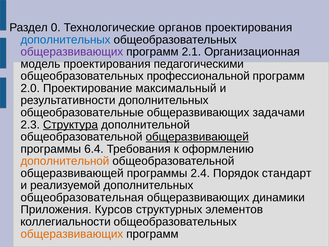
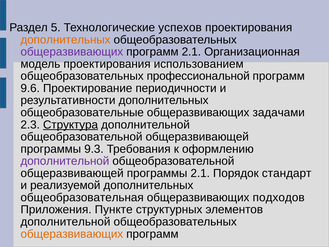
0: 0 -> 5 (56, 28)
органов: органов -> успехов (180, 28)
дополнительных colour: blue -> orange (65, 40)
педагогическими: педагогическими -> использованием (199, 64)
2.0: 2.0 -> 9.6 (30, 88)
максимальный: максимальный -> периодичности (176, 88)
общеразвивающей underline: present -> none (197, 137)
6.4: 6.4 -> 9.3 (94, 149)
дополнительной colour: orange -> purple (65, 161)
программы 2.4: 2.4 -> 2.1 (200, 173)
динамики: динамики -> подходов (279, 197)
Курсов: Курсов -> Пункте (114, 209)
коллегиальности: коллегиальности -> дополнительной (65, 222)
